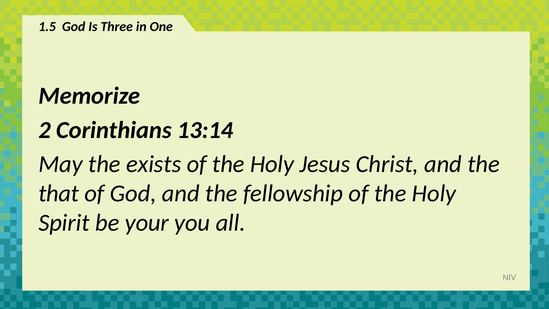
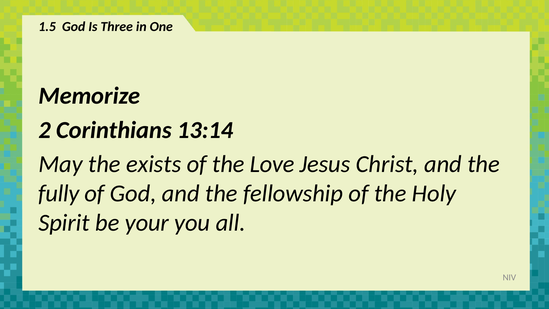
Holy: Holy -> Love (272, 165)
that: that -> fully (59, 194)
